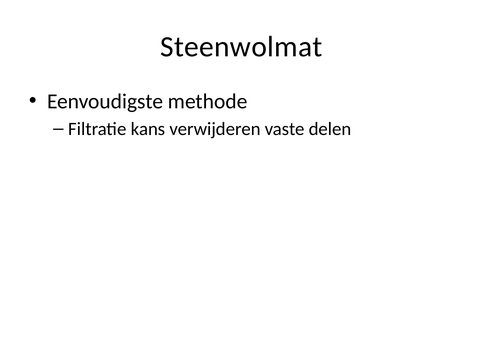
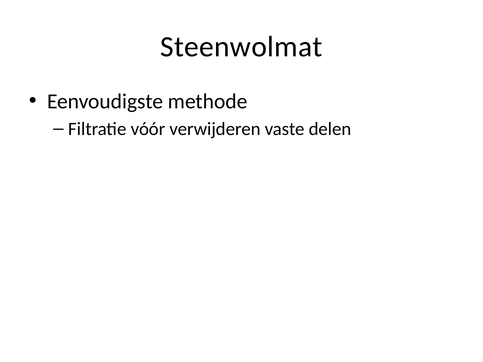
kans: kans -> vóór (148, 129)
